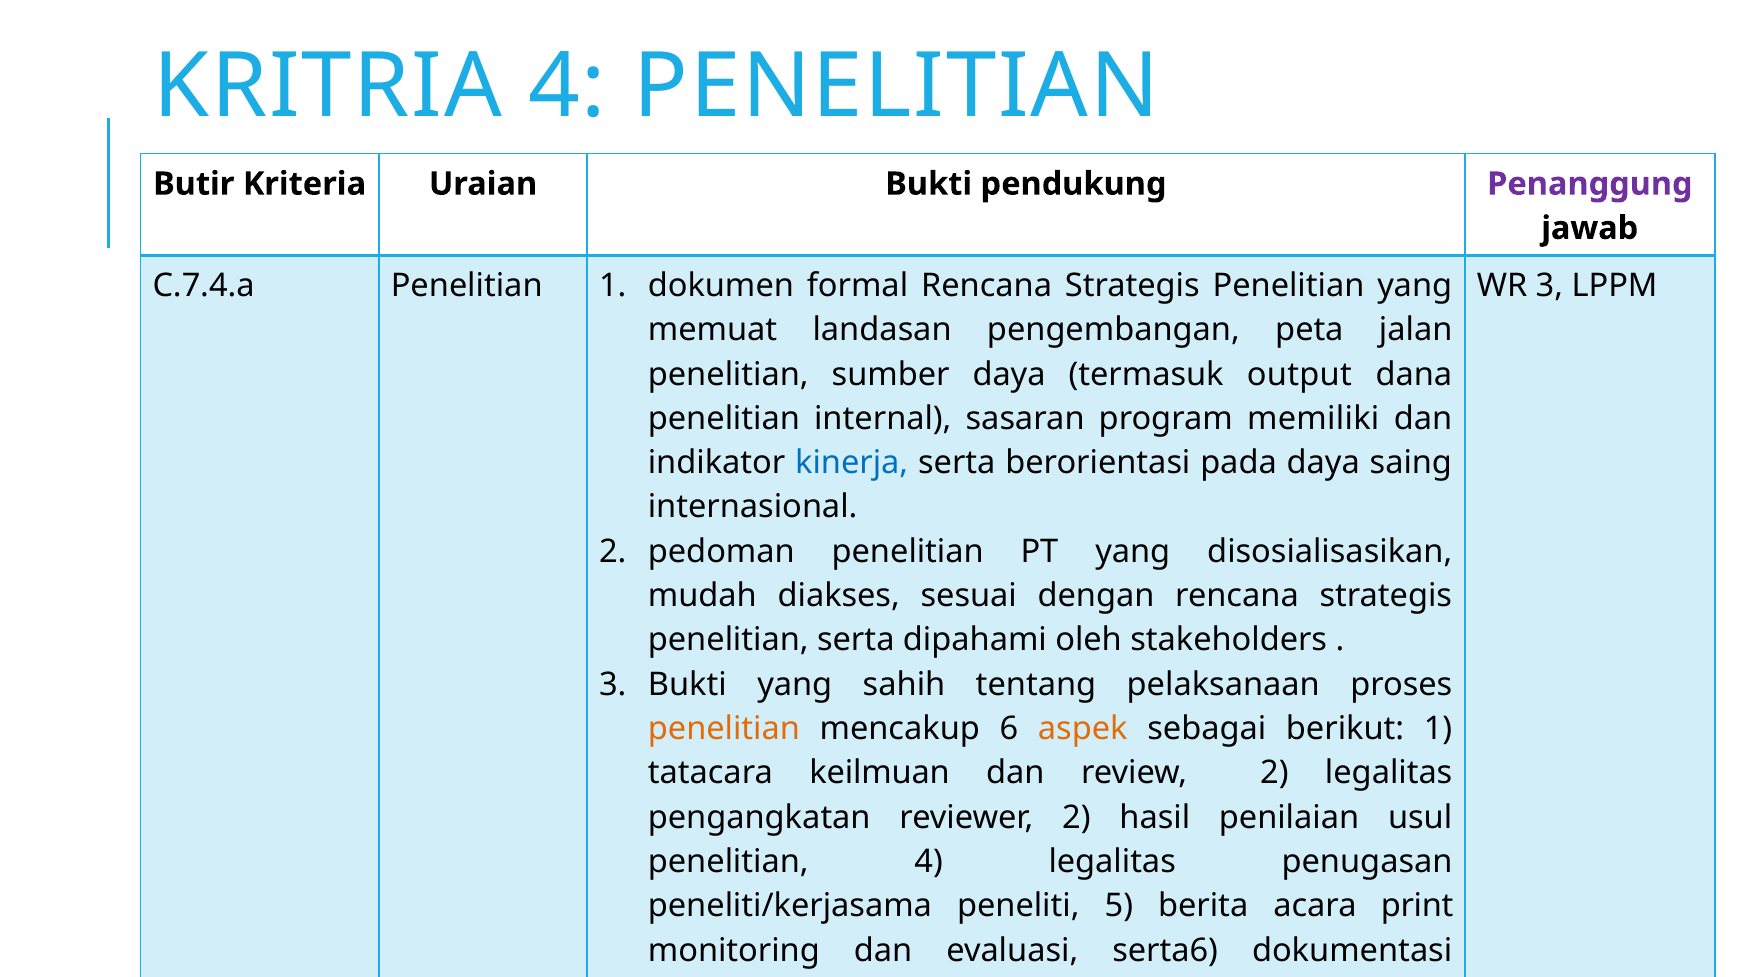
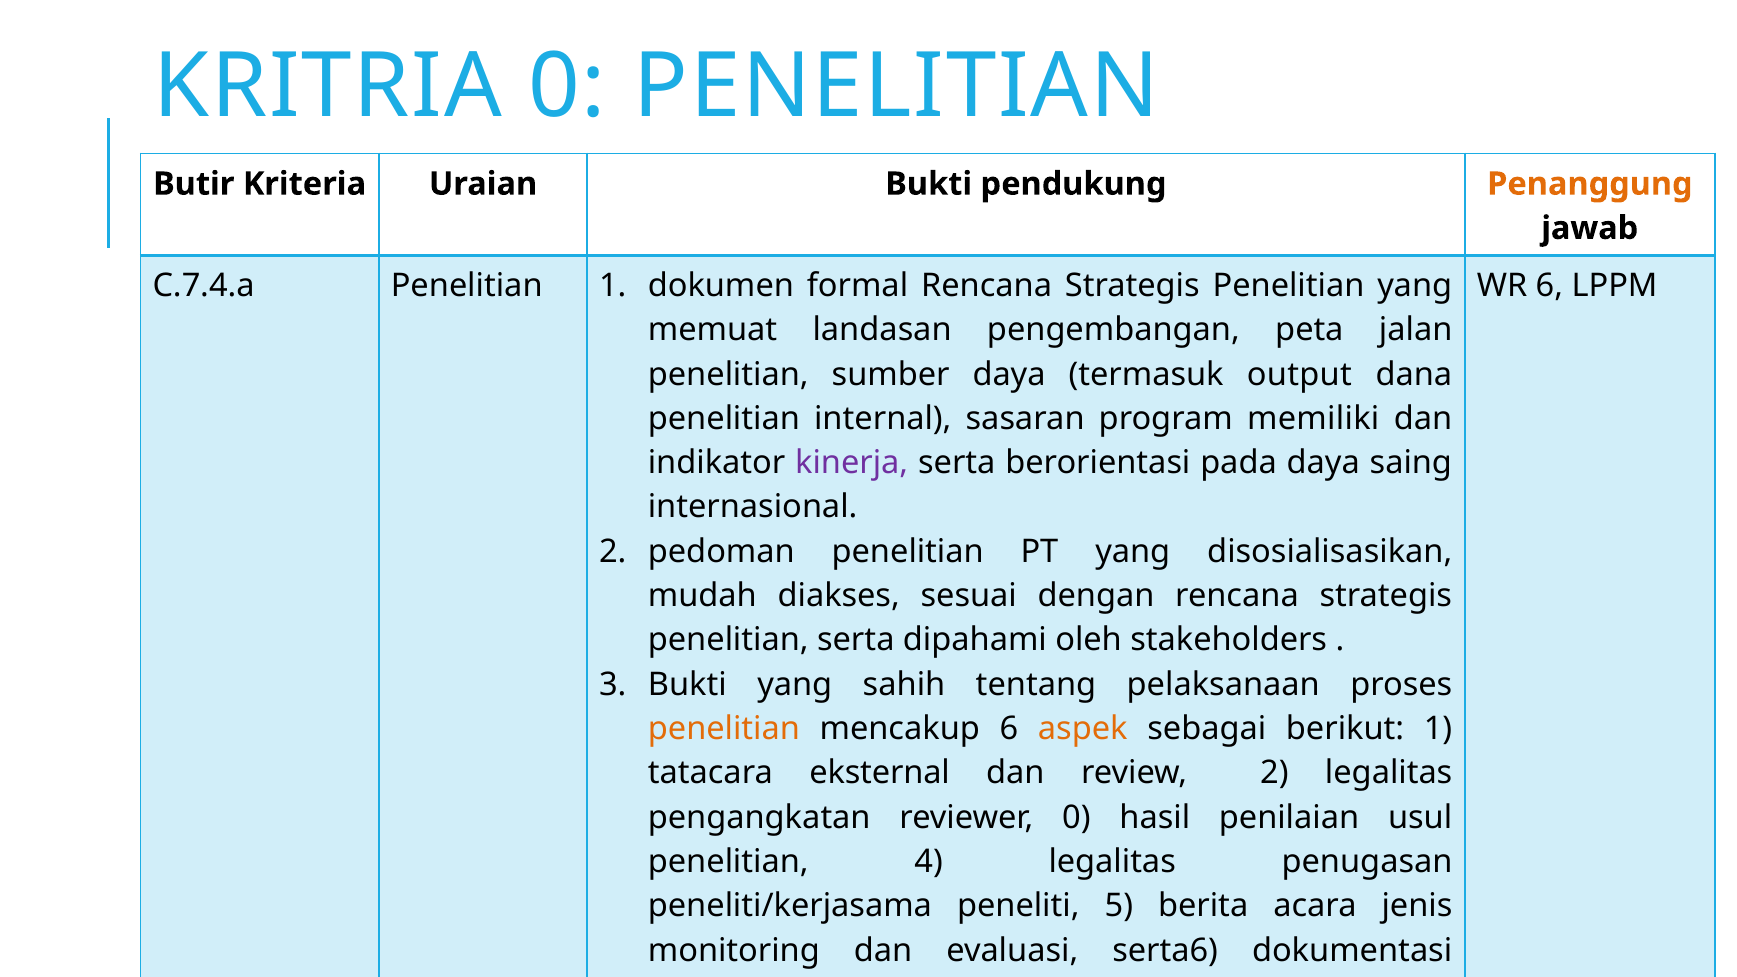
KRITRIA 4: 4 -> 0 (567, 87)
Penanggung colour: purple -> orange (1590, 184)
WR 3: 3 -> 6 (1549, 286)
kinerja colour: blue -> purple (852, 463)
keilmuan: keilmuan -> eksternal (880, 773)
reviewer 2: 2 -> 0 (1076, 817)
print: print -> jenis (1417, 906)
